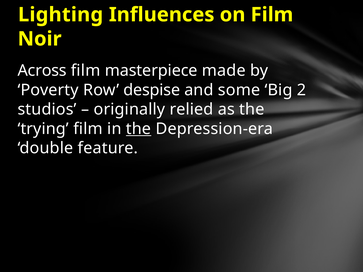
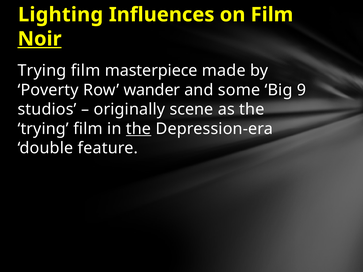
Noir underline: none -> present (40, 39)
Across: Across -> Trying (42, 71)
despise: despise -> wander (152, 90)
2: 2 -> 9 (302, 90)
relied: relied -> scene (191, 109)
